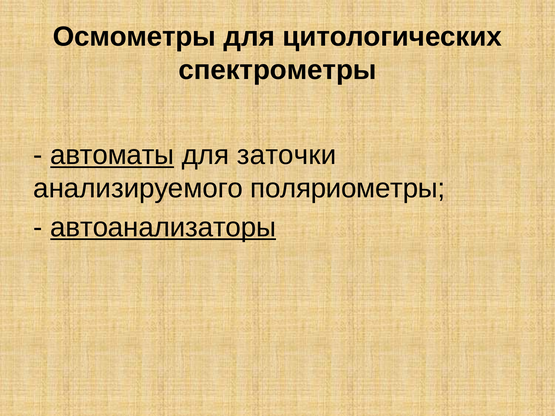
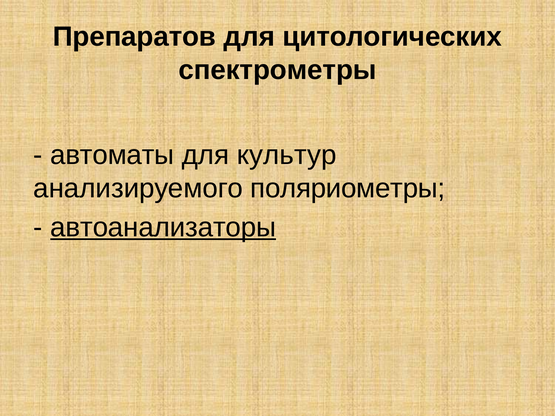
Осмометры: Осмометры -> Препаратов (134, 37)
автоматы underline: present -> none (112, 155)
заточки: заточки -> культур (287, 155)
